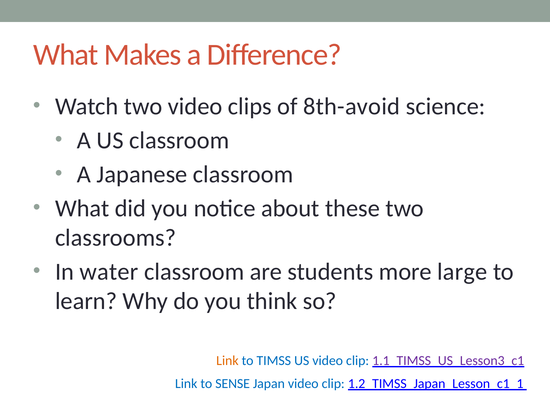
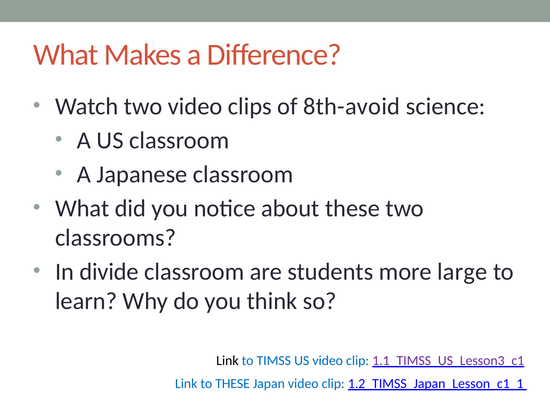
water: water -> divide (109, 271)
Link colour: orange -> black (227, 360)
to SENSE: SENSE -> THESE (233, 383)
